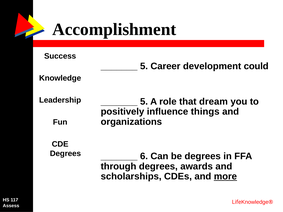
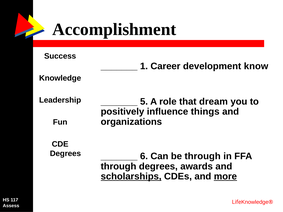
5: 5 -> 1 (144, 66)
could: could -> know (256, 66)
be degrees: degrees -> through (203, 156)
scholarships underline: none -> present (131, 177)
